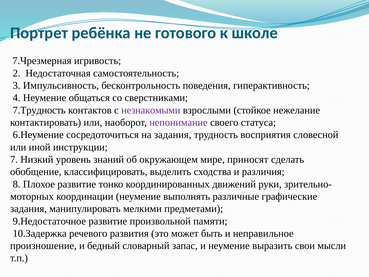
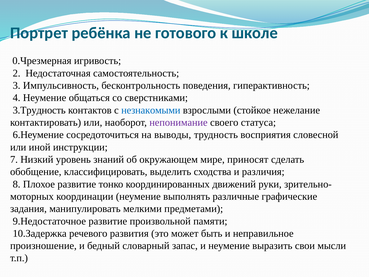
7.Чрезмерная: 7.Чрезмерная -> 0.Чрезмерная (42, 61)
7.Трудность: 7.Трудность -> 3.Трудность (39, 110)
незнакомыми colour: purple -> blue (151, 110)
на задания: задания -> выводы (173, 135)
